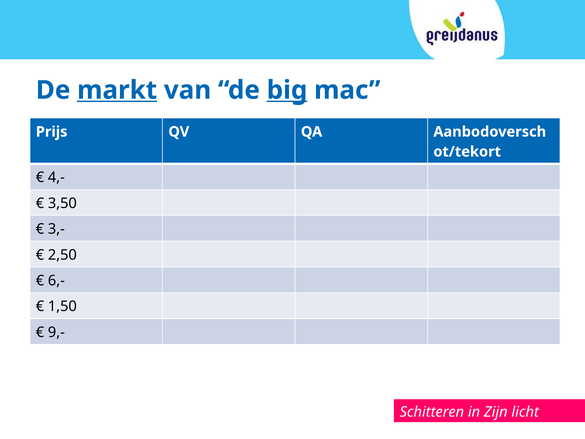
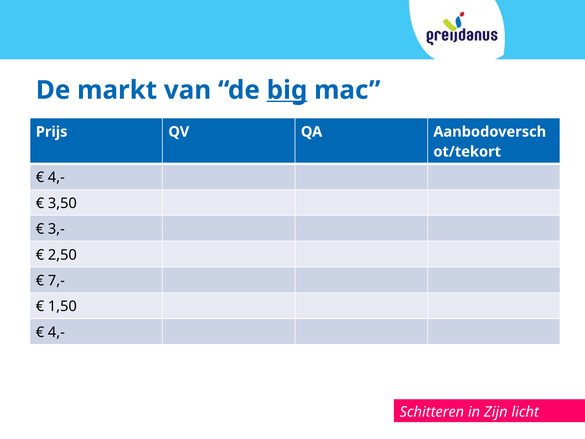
markt underline: present -> none (117, 90)
6,-: 6,- -> 7,- (56, 280)
9,-: 9,- -> 4,- (56, 332)
